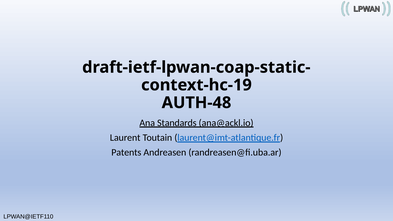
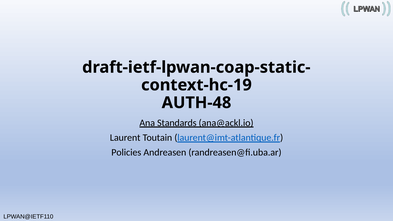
Patents: Patents -> Policies (126, 152)
